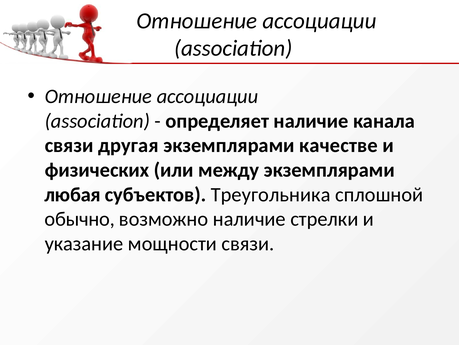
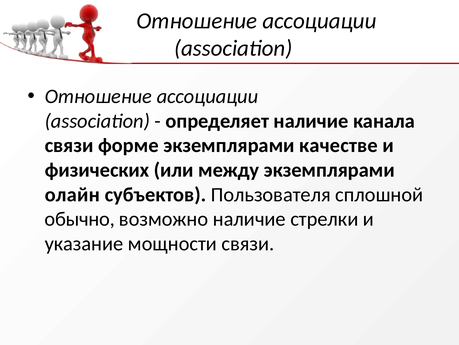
другая: другая -> форме (128, 145)
любая: любая -> олайн (72, 194)
Треугольника: Треугольника -> Пользователя (271, 194)
